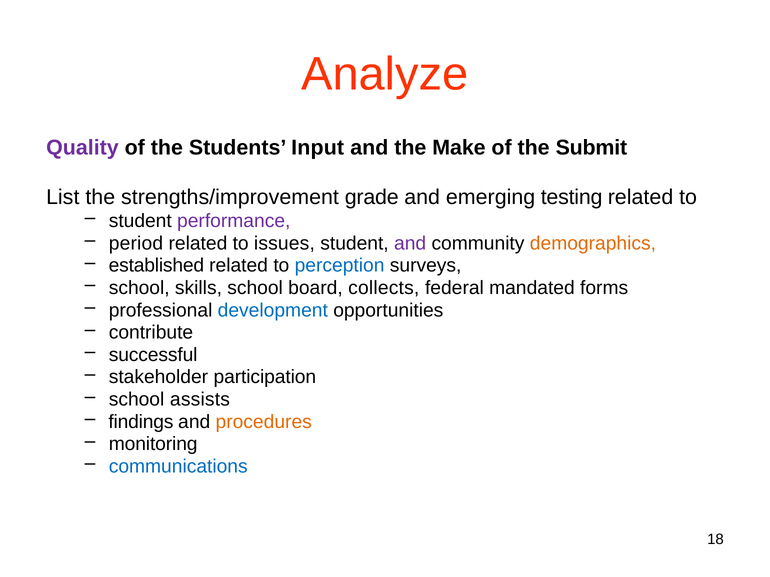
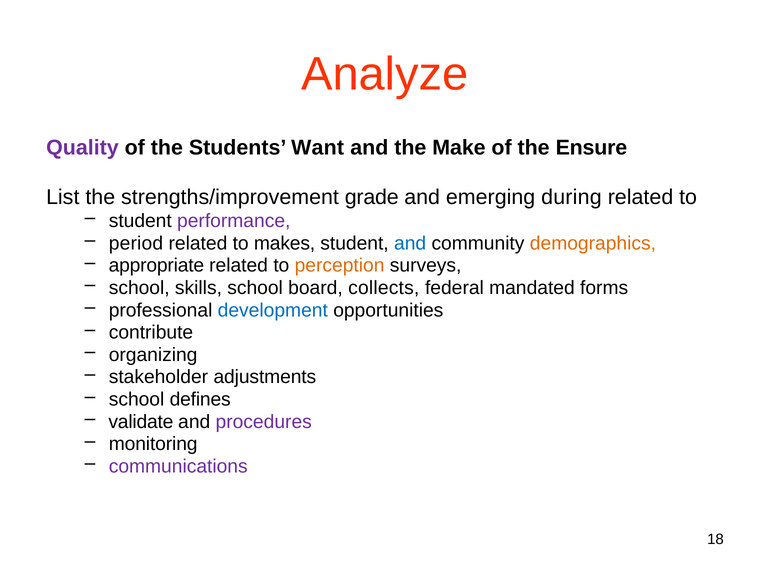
Input: Input -> Want (318, 148)
Submit: Submit -> Ensure (591, 148)
testing: testing -> during (571, 198)
issues: issues -> makes (285, 243)
and colour: purple -> blue (410, 243)
established: established -> appropriate (156, 266)
perception colour: blue -> orange (340, 266)
successful: successful -> organizing (153, 355)
participation: participation -> adjustments (265, 377)
assists: assists -> defines (200, 400)
findings: findings -> validate (141, 422)
procedures colour: orange -> purple (264, 422)
communications colour: blue -> purple (178, 467)
